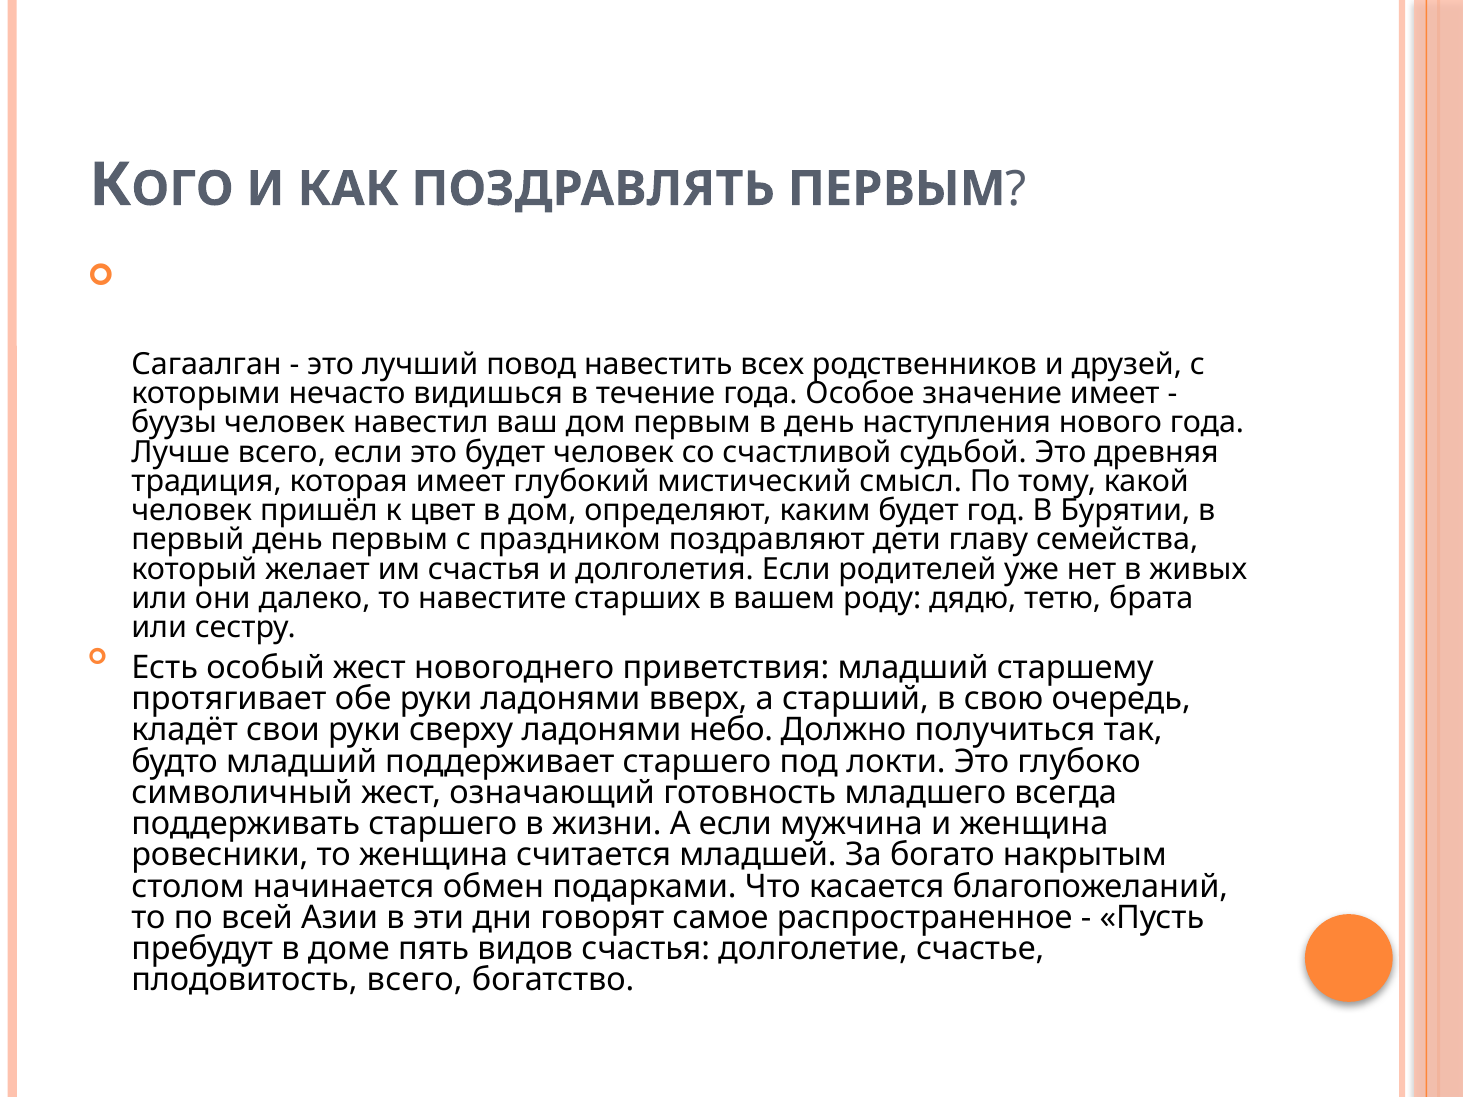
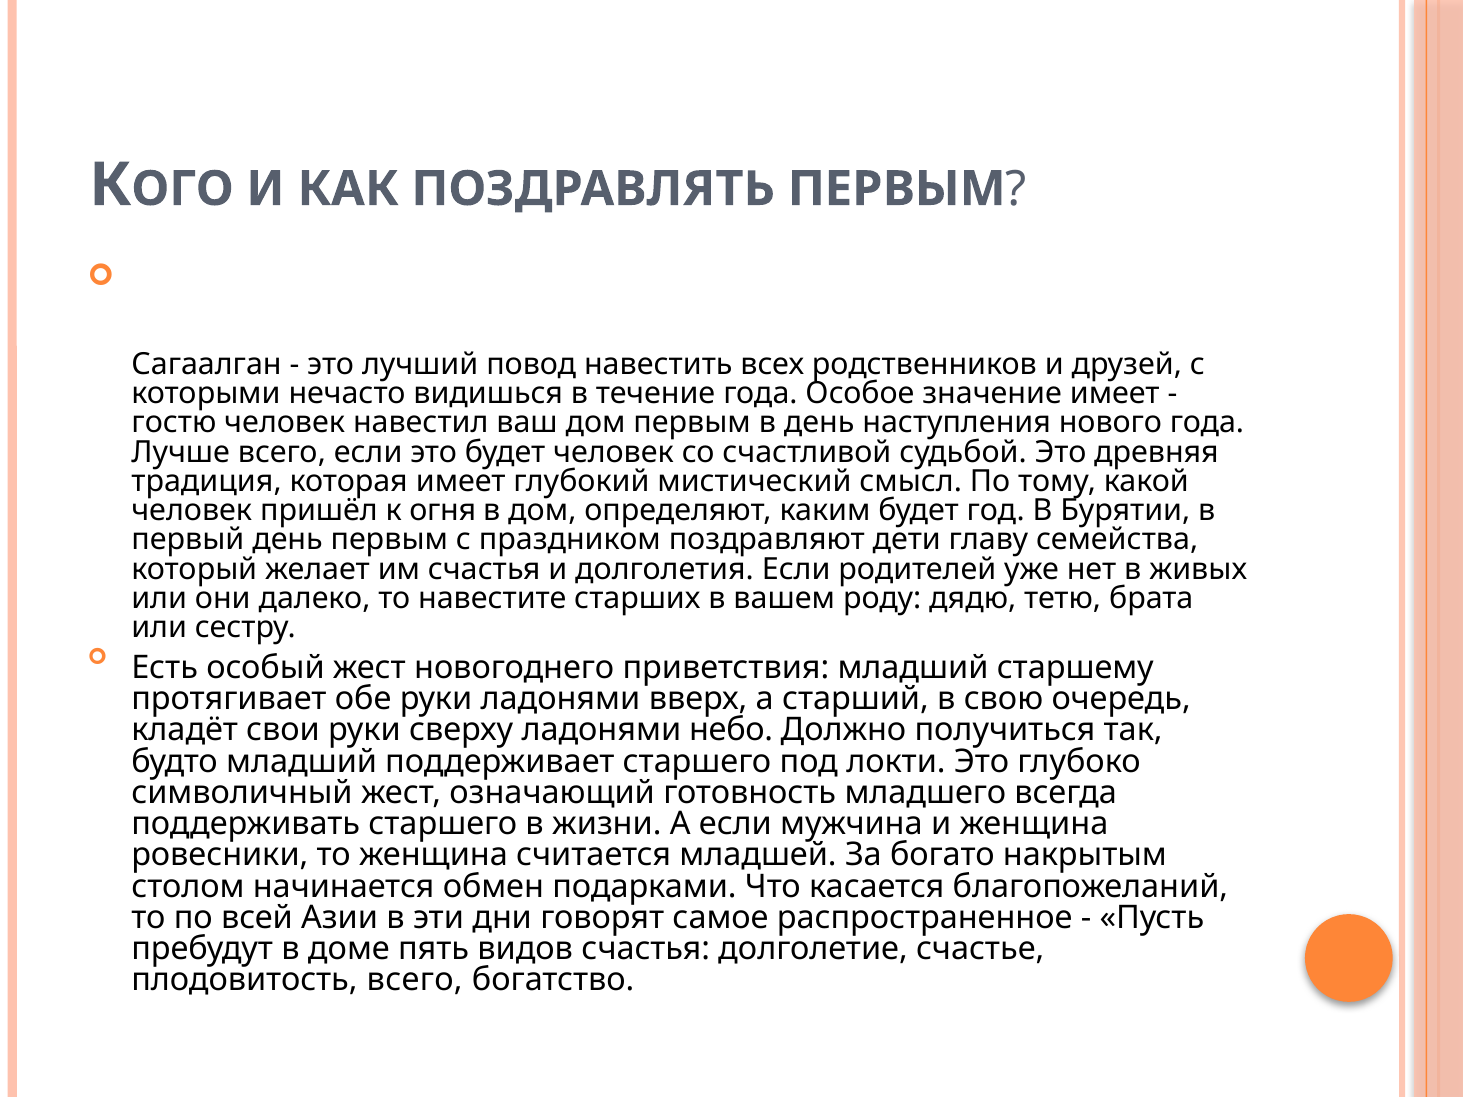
буузы: буузы -> гостю (174, 423)
цвет: цвет -> огня (443, 511)
